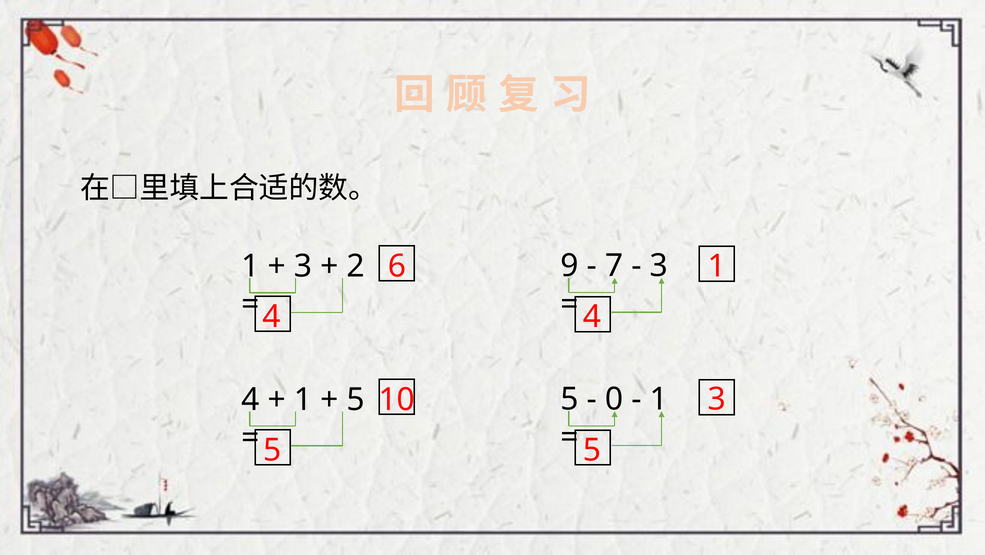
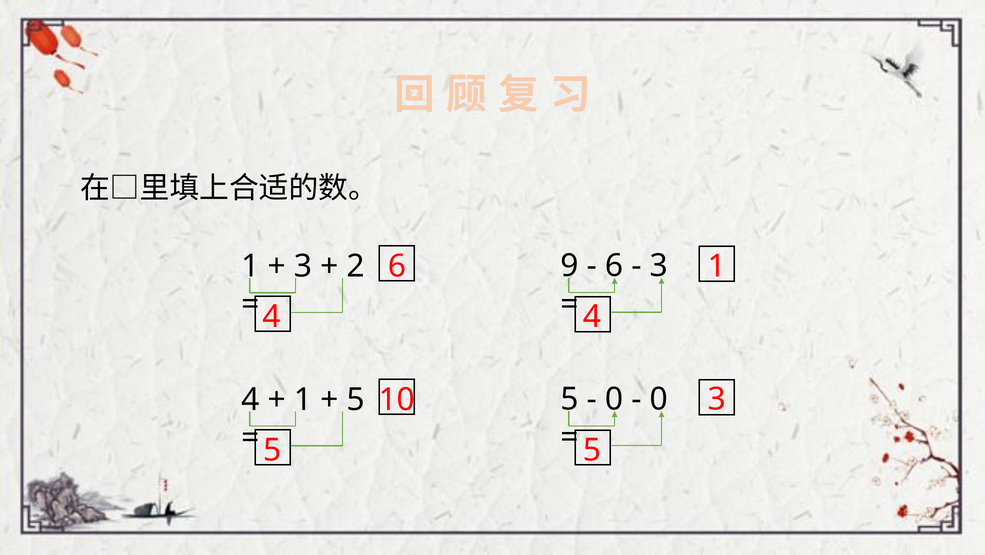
7: 7 -> 6 (614, 266)
1: 1 -> 0 (659, 399)
